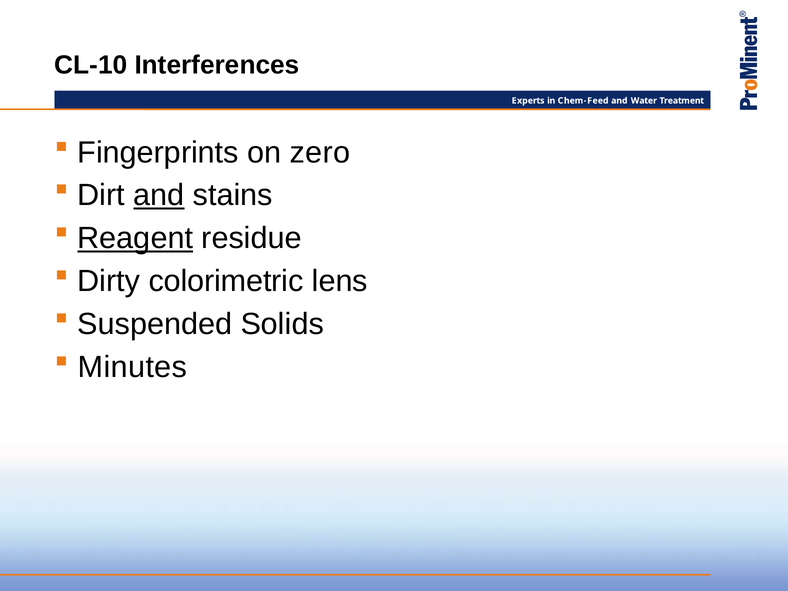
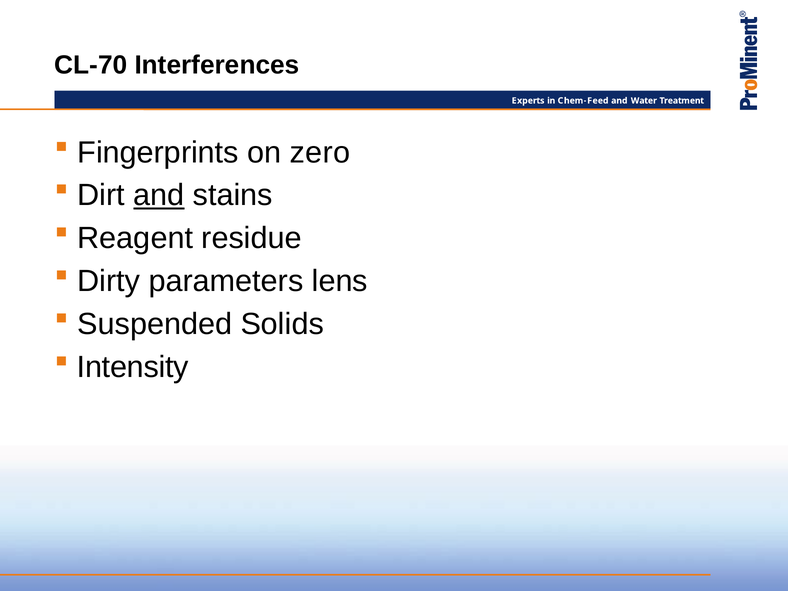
CL-10: CL-10 -> CL-70 (91, 65)
Reagent underline: present -> none (135, 238)
colorimetric: colorimetric -> parameters (226, 281)
Minutes: Minutes -> Intensity (133, 367)
